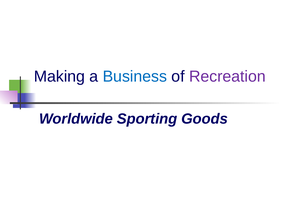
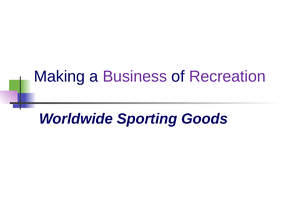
Business colour: blue -> purple (135, 76)
